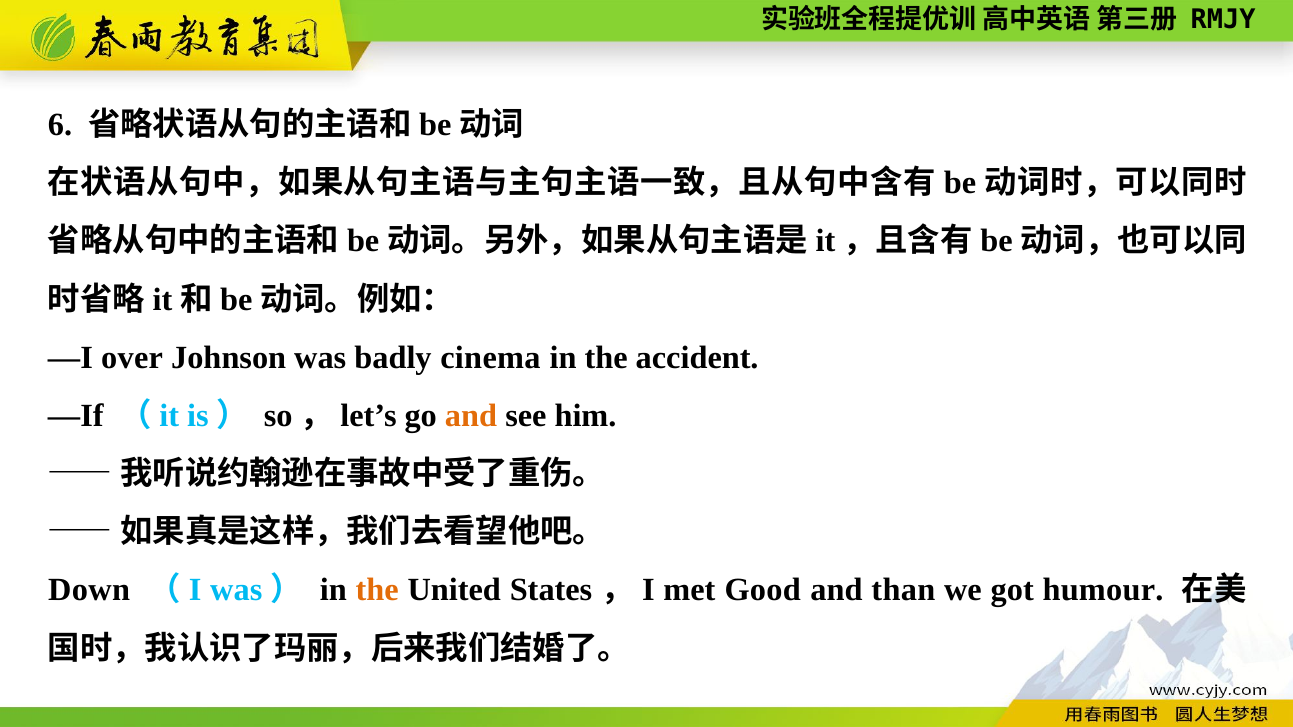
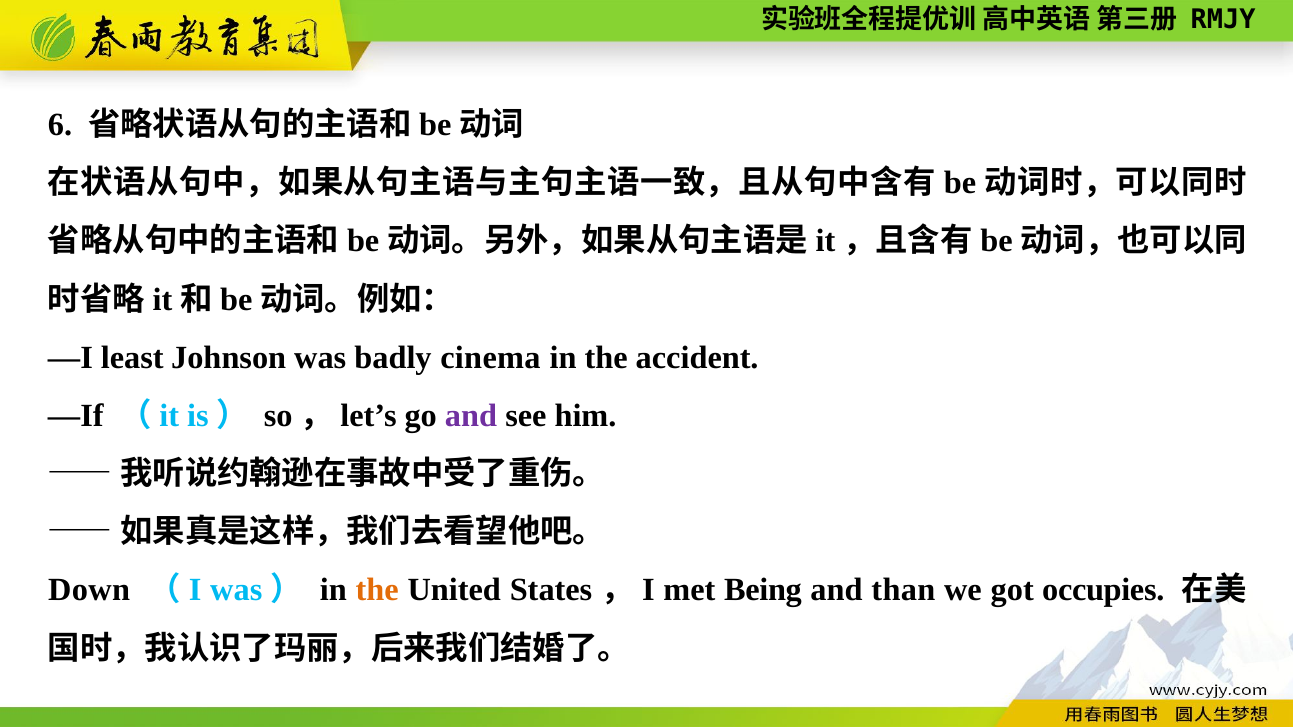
over: over -> least (132, 358)
and colour: orange -> purple (471, 416)
Good: Good -> Being (763, 591)
humour: humour -> occupies (1103, 591)
